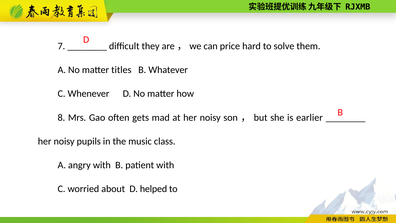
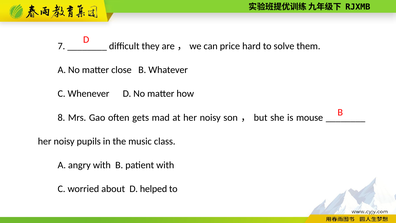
titles: titles -> close (121, 70)
earlier: earlier -> mouse (310, 117)
